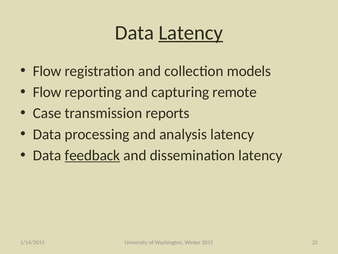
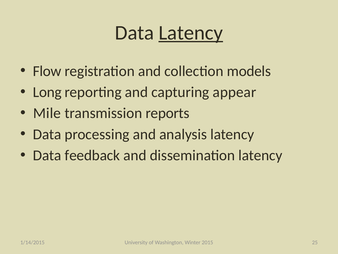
Flow: Flow -> Long (47, 92)
remote: remote -> appear (235, 92)
Case: Case -> Mile (47, 113)
feedback underline: present -> none (92, 155)
